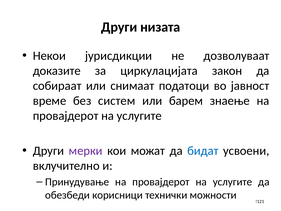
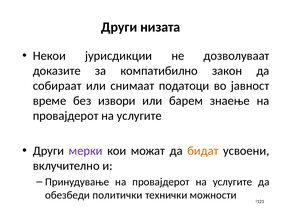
циркулацијата: циркулацијата -> компатибилно (159, 71)
систем: систем -> извори (117, 101)
бидат colour: blue -> orange (203, 151)
корисници: корисници -> политички (117, 195)
